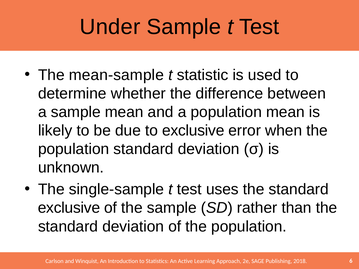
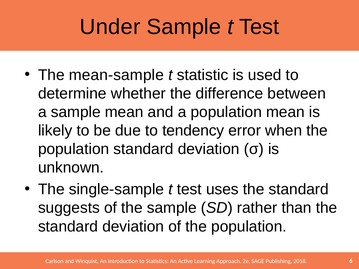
to exclusive: exclusive -> tendency (193, 131)
exclusive: exclusive -> suggests (69, 208)
